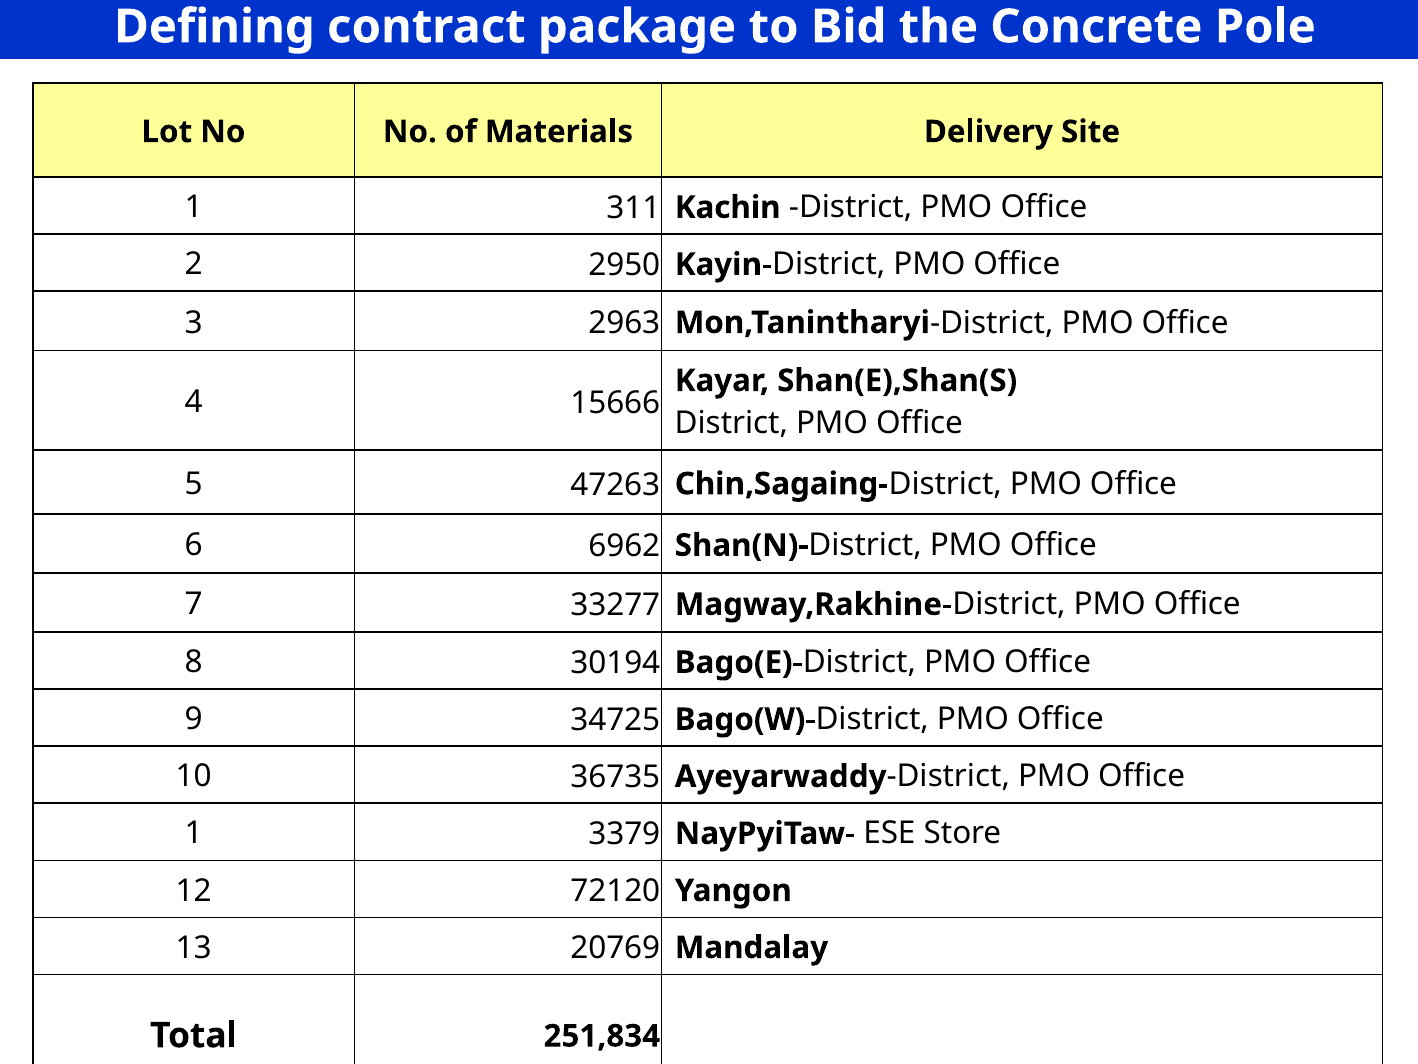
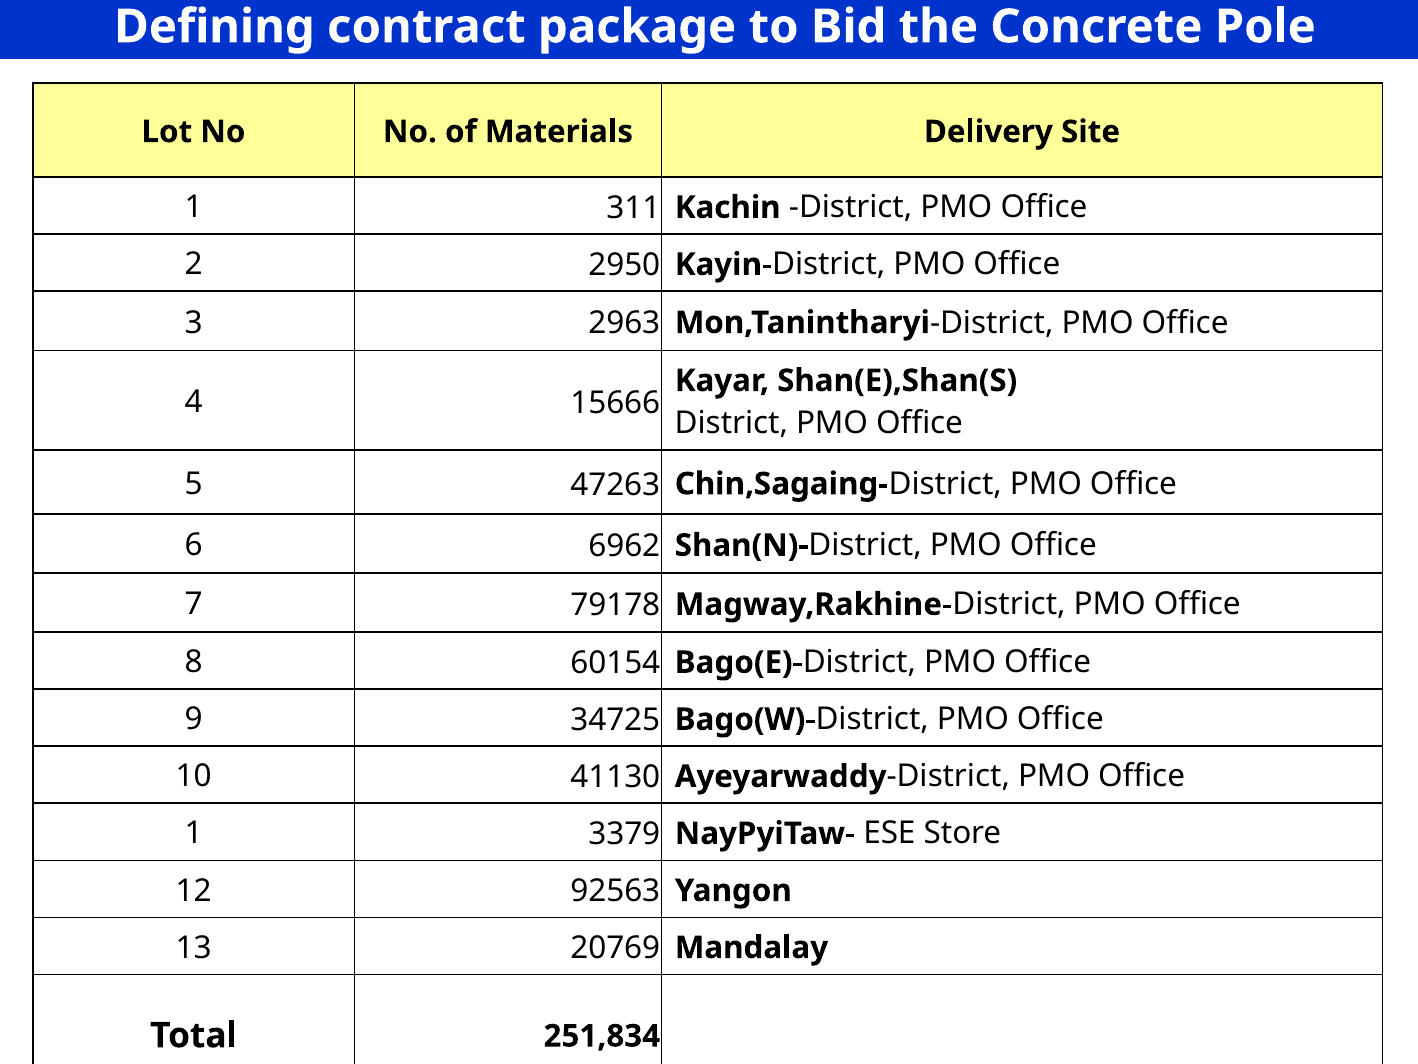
33277: 33277 -> 79178 (615, 605)
30194: 30194 -> 60154 (615, 663)
36735: 36735 -> 41130 (615, 777)
72120: 72120 -> 92563 (615, 891)
